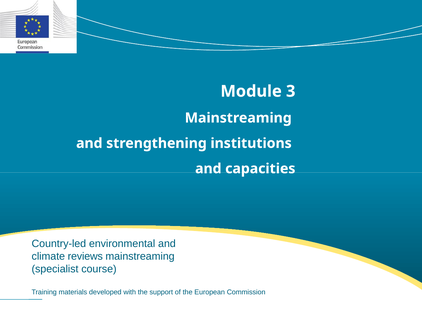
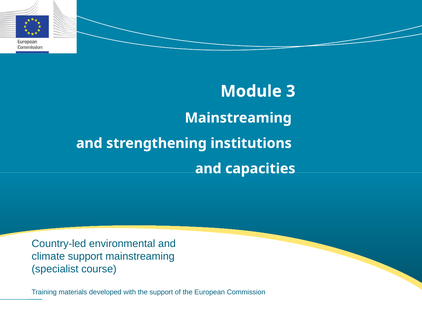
climate reviews: reviews -> support (85, 256)
